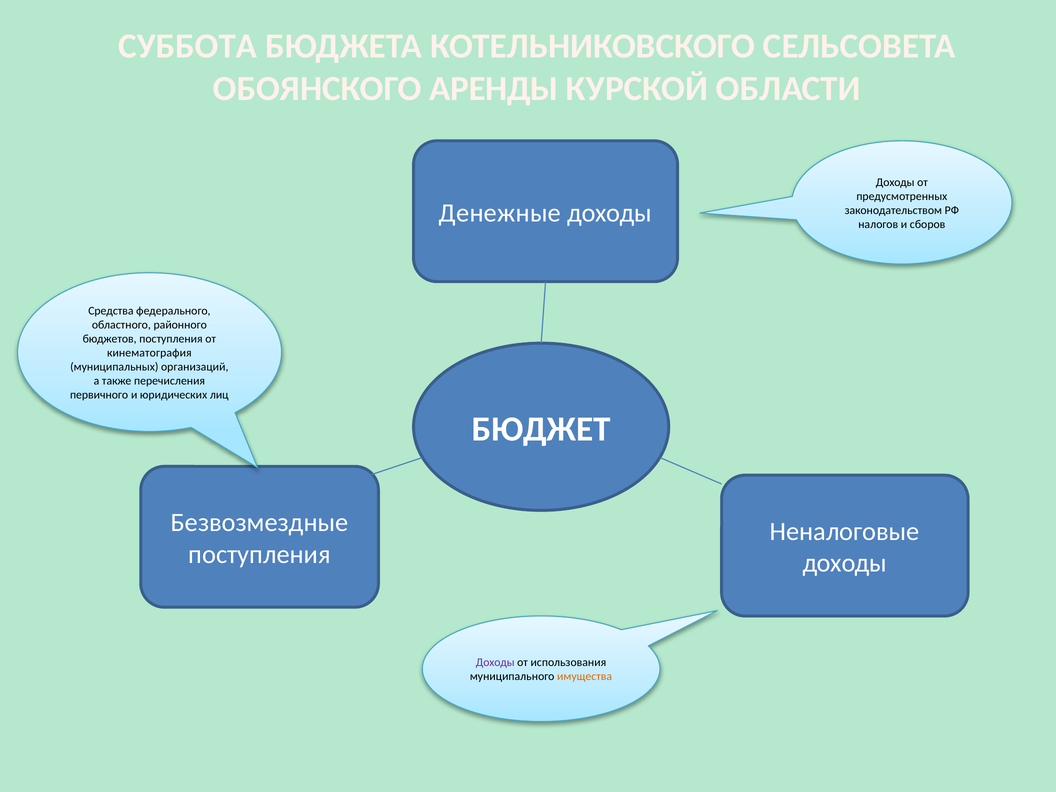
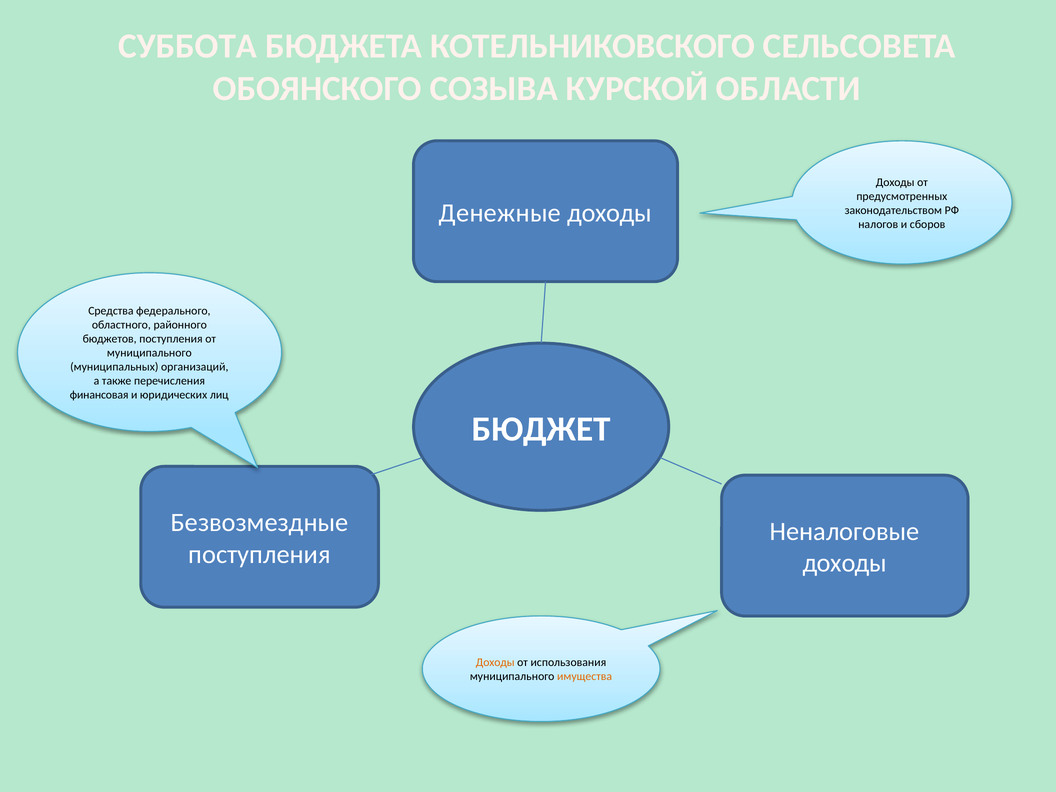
АРЕНДЫ: АРЕНДЫ -> СОЗЫВА (494, 89)
кинематография: кинематография -> муниципального (149, 353)
первичного: первичного -> финансовая (99, 395)
Доходы colour: purple -> orange (495, 663)
